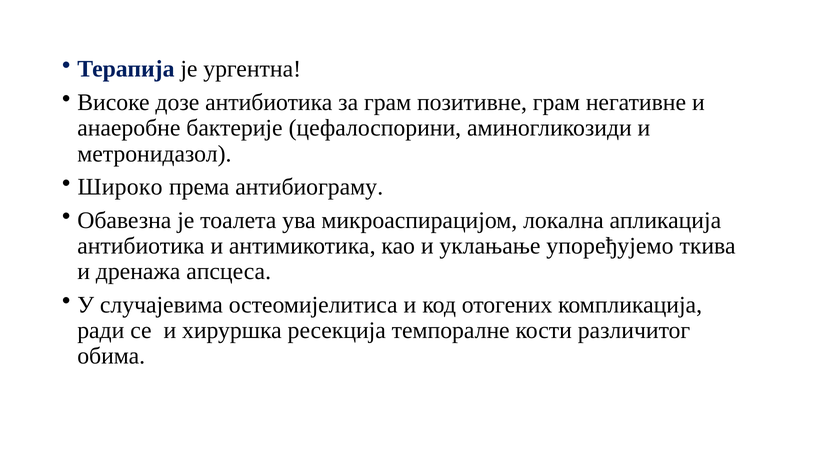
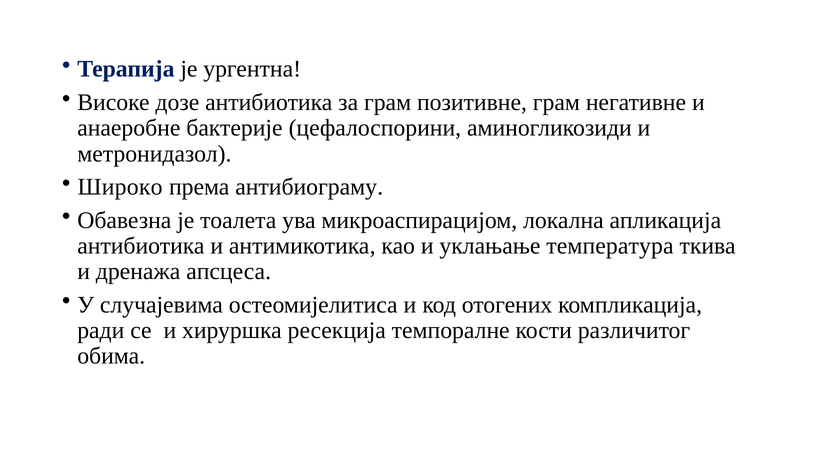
упоређујемо: упоређујемо -> температура (610, 246)
